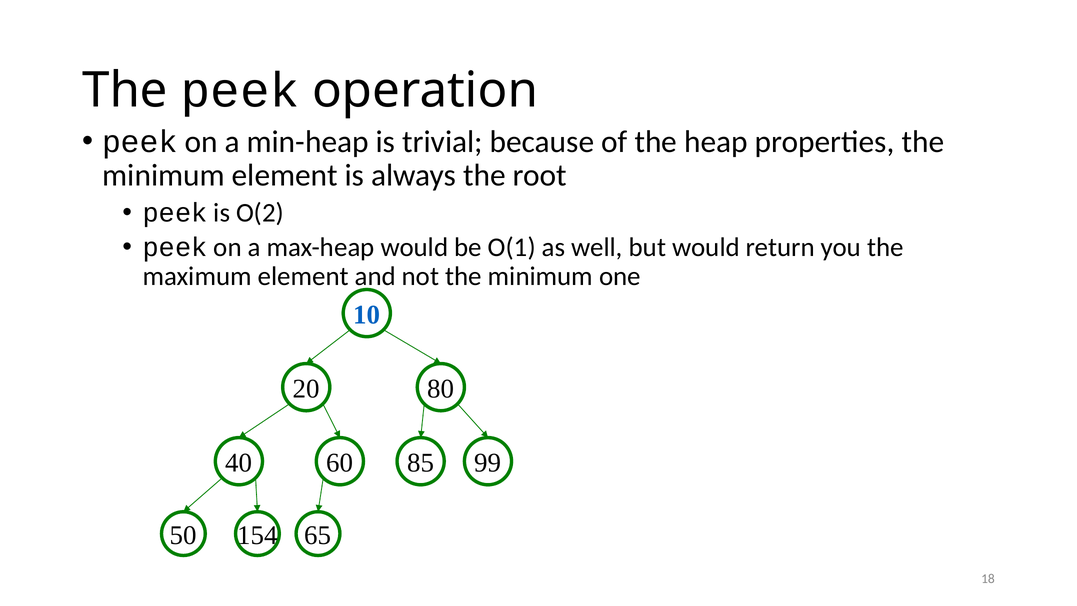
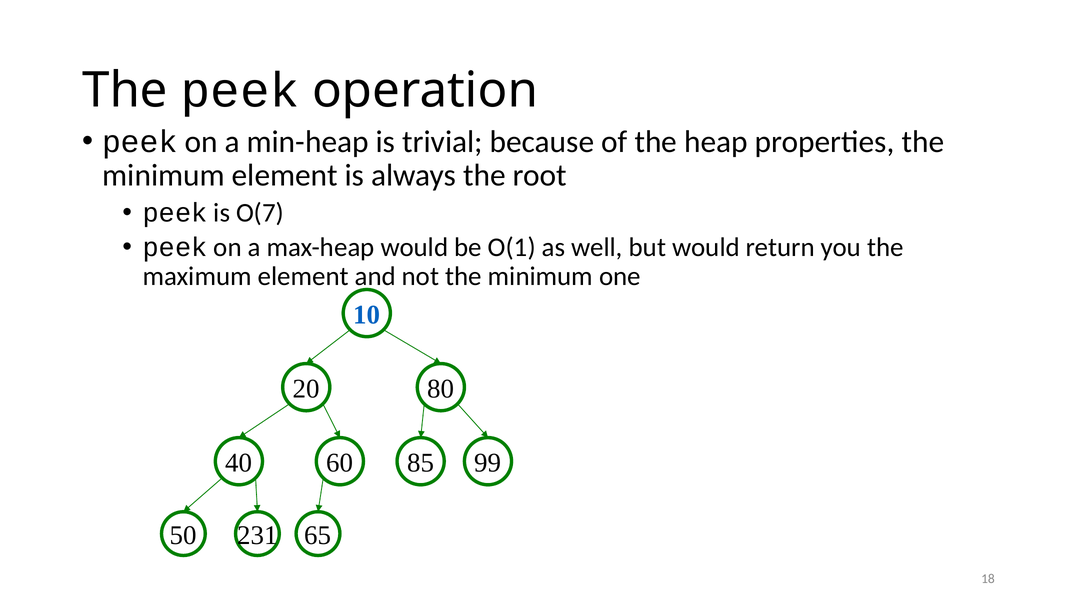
O(2: O(2 -> O(7 (260, 213)
154: 154 -> 231 (257, 535)
